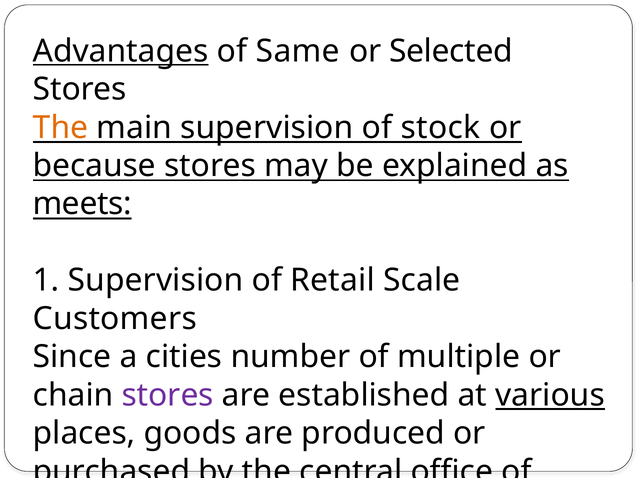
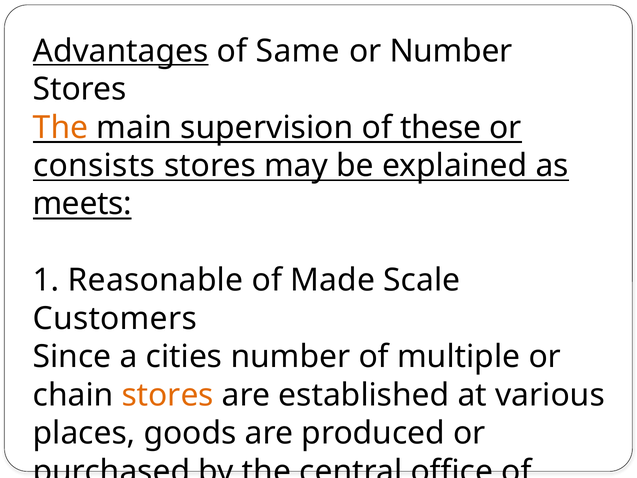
or Selected: Selected -> Number (451, 51)
stock: stock -> these (441, 127)
because: because -> consists (94, 166)
1 Supervision: Supervision -> Reasonable (156, 280)
Retail: Retail -> Made (333, 280)
stores colour: purple -> orange (168, 395)
various underline: present -> none (550, 395)
